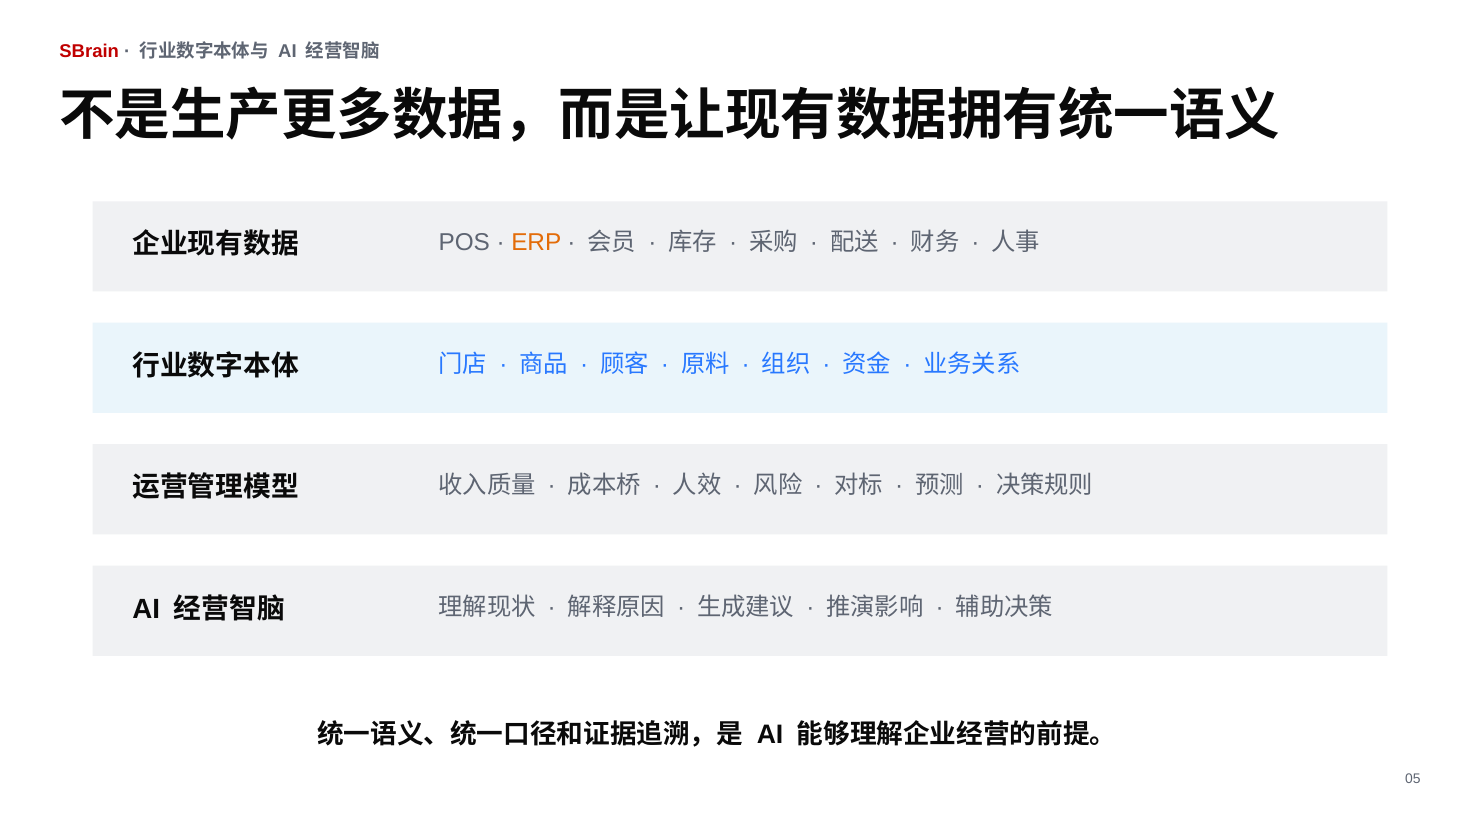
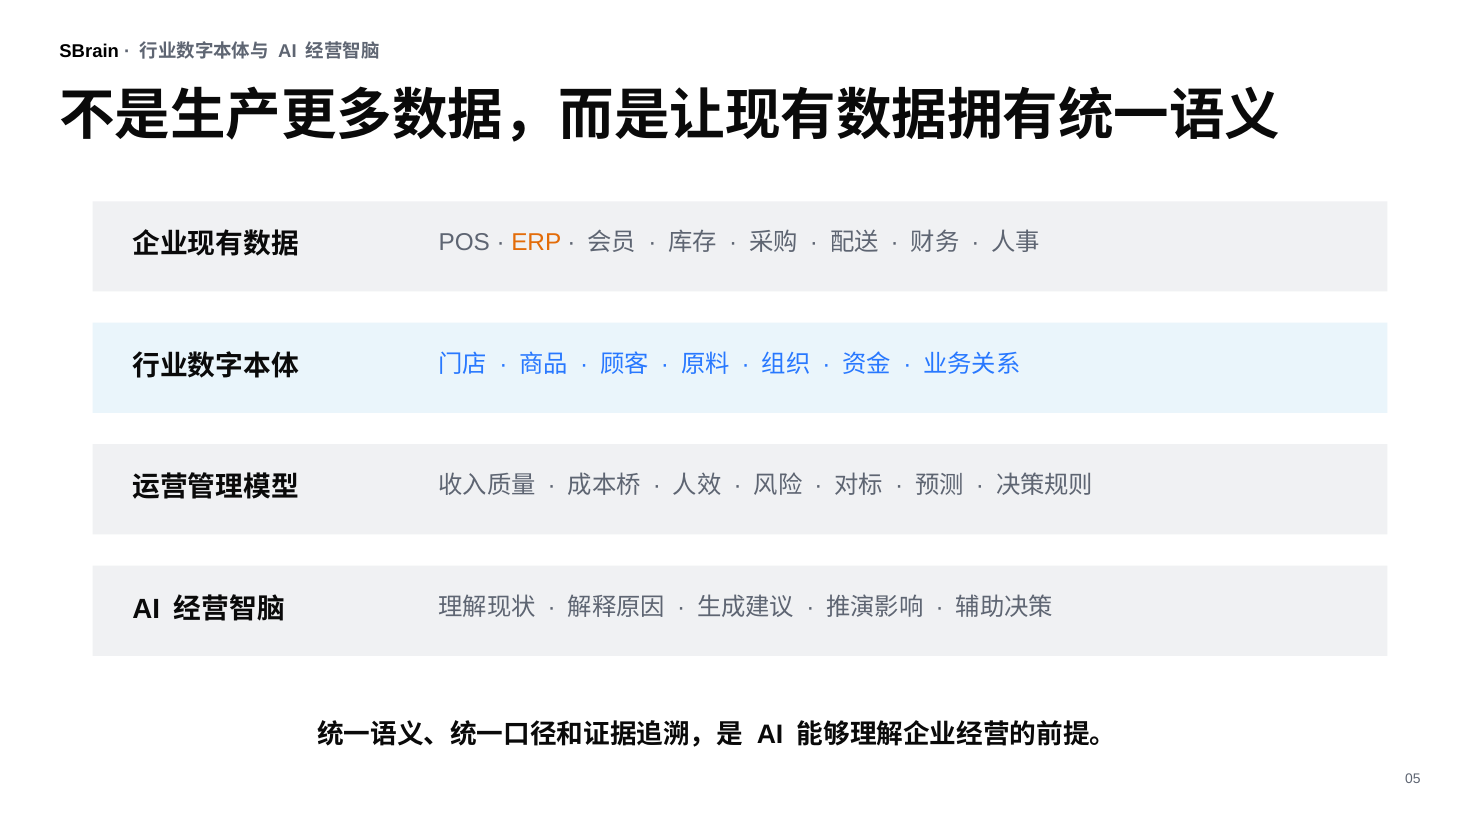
SBrain colour: red -> black (89, 51)
